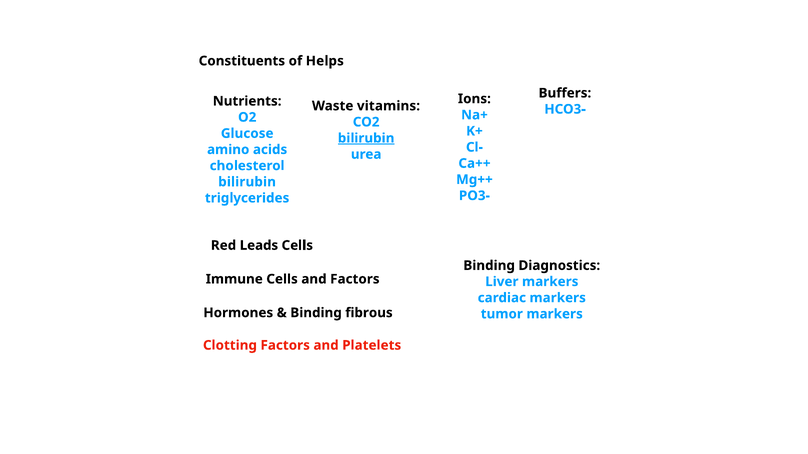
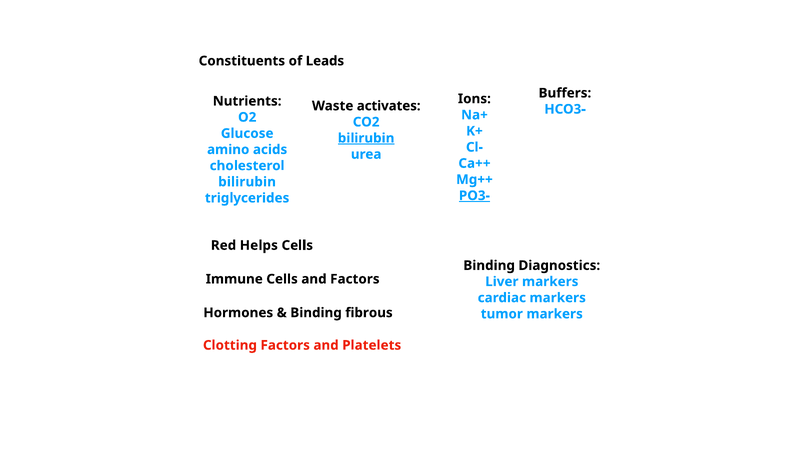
Helps: Helps -> Leads (325, 61)
vitamins: vitamins -> activates (389, 106)
PO3- underline: none -> present (474, 196)
Leads: Leads -> Helps (259, 246)
